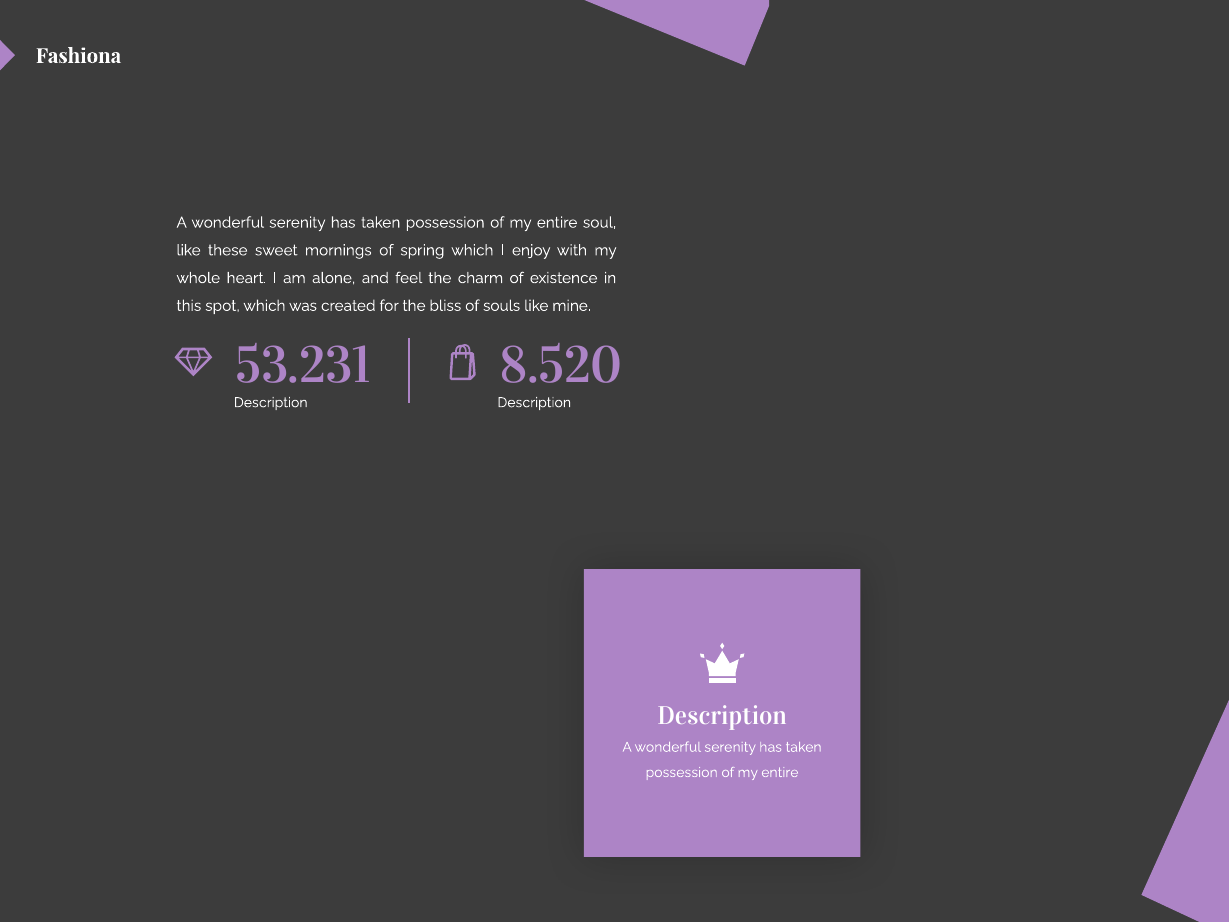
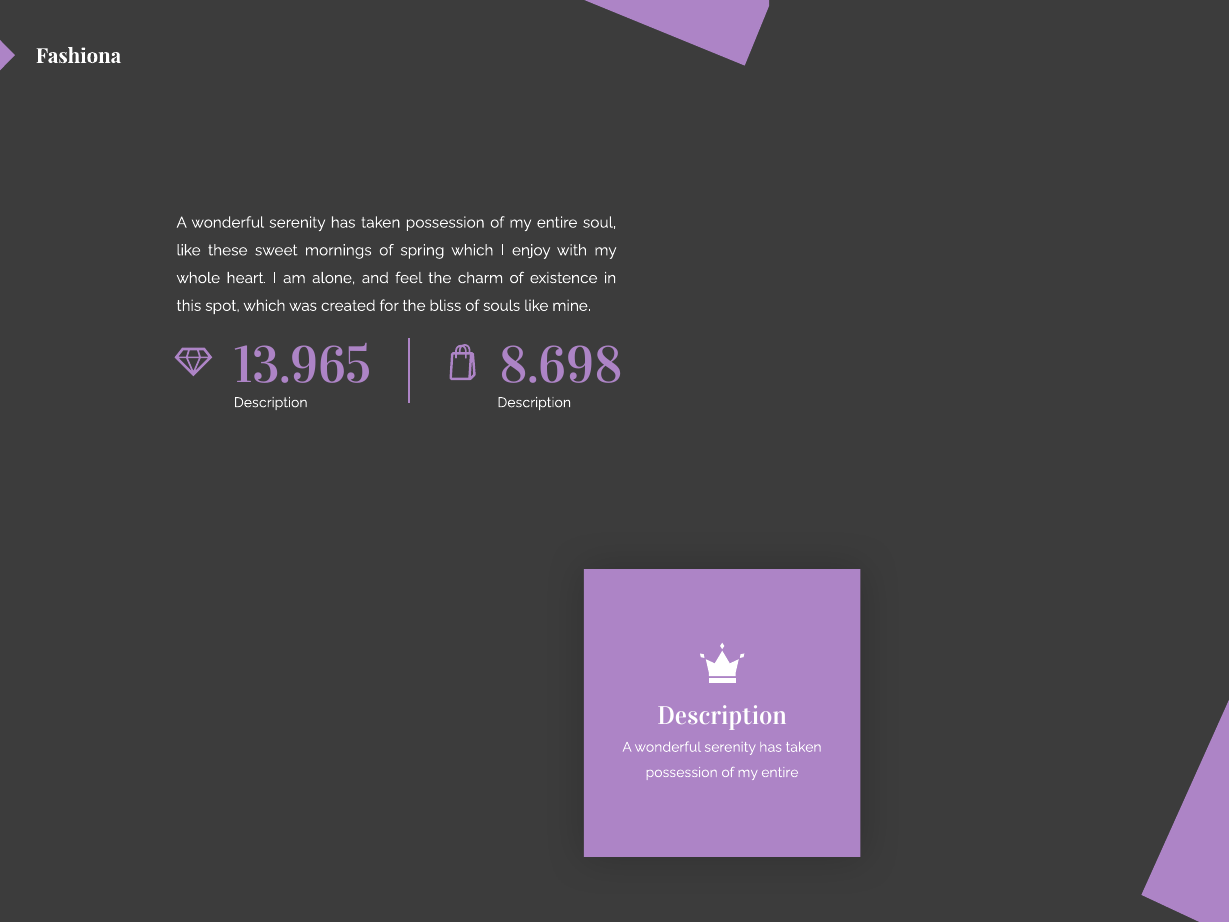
53.231: 53.231 -> 13.965 (303, 365)
8.520: 8.520 -> 8.698 (561, 365)
